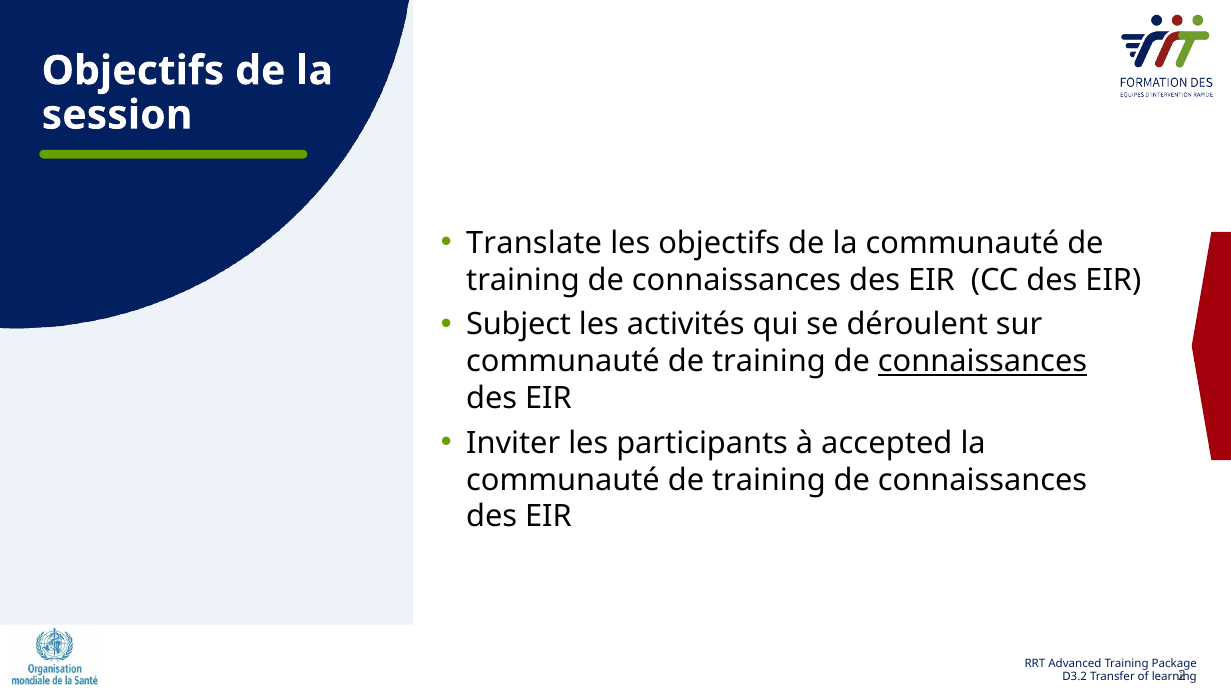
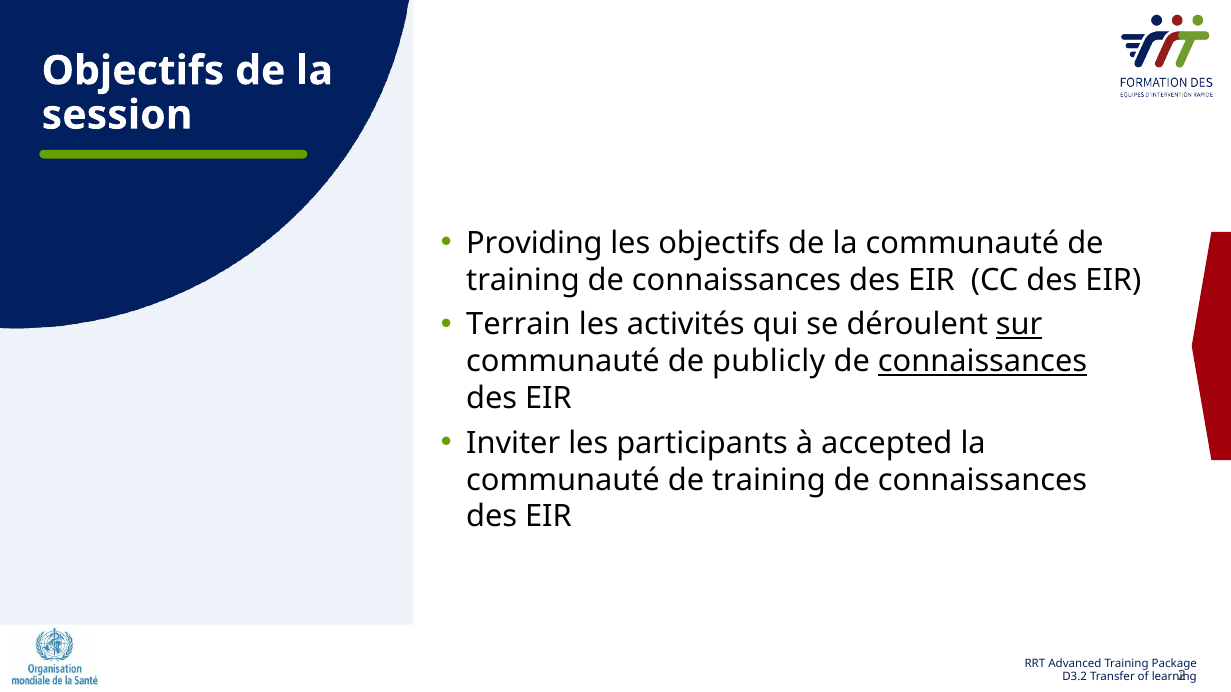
Translate: Translate -> Providing (534, 243)
Subject: Subject -> Terrain (518, 325)
sur underline: none -> present (1019, 325)
training: training -> publicly (769, 362)
